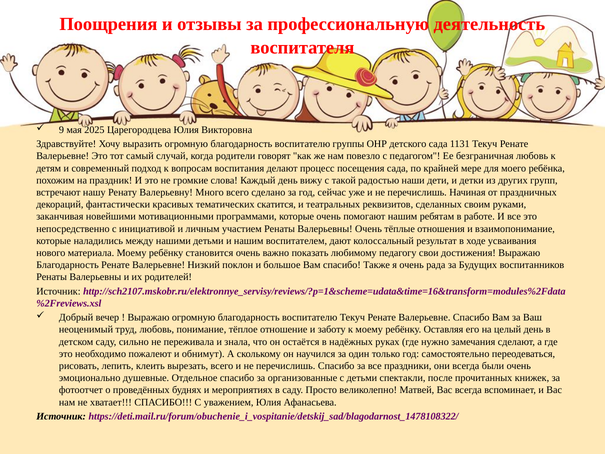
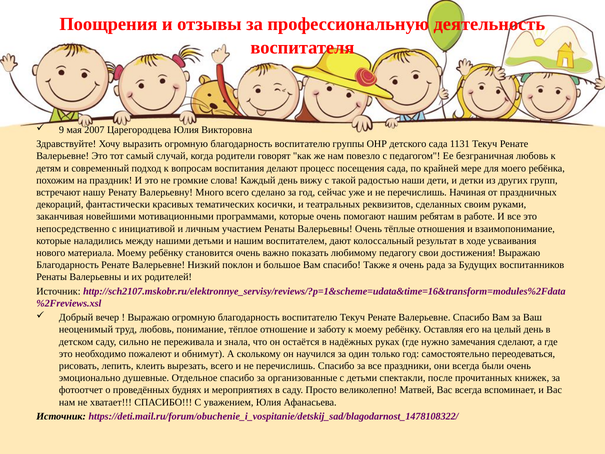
2025: 2025 -> 2007 (94, 130)
скатится: скатится -> косички (276, 204)
